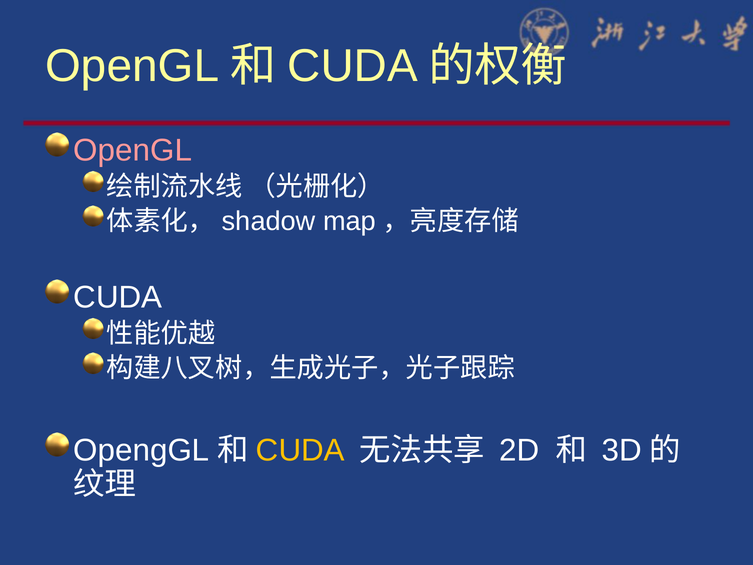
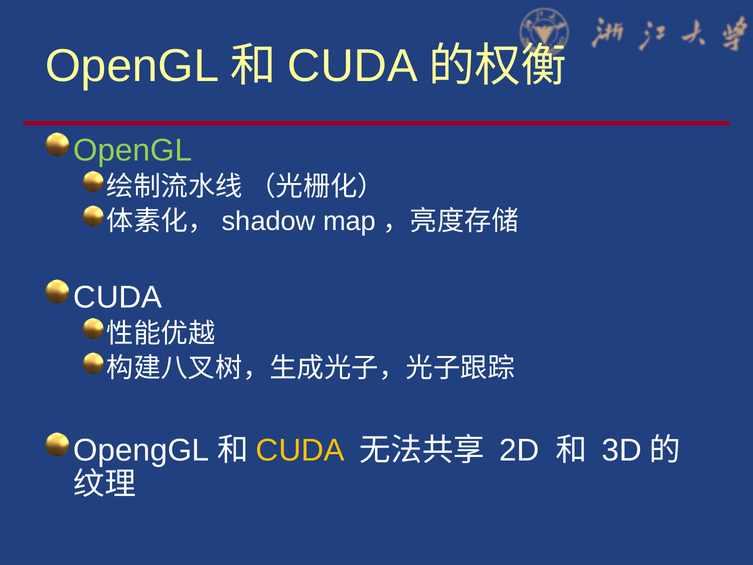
OpenGL colour: pink -> light green (133, 150)
